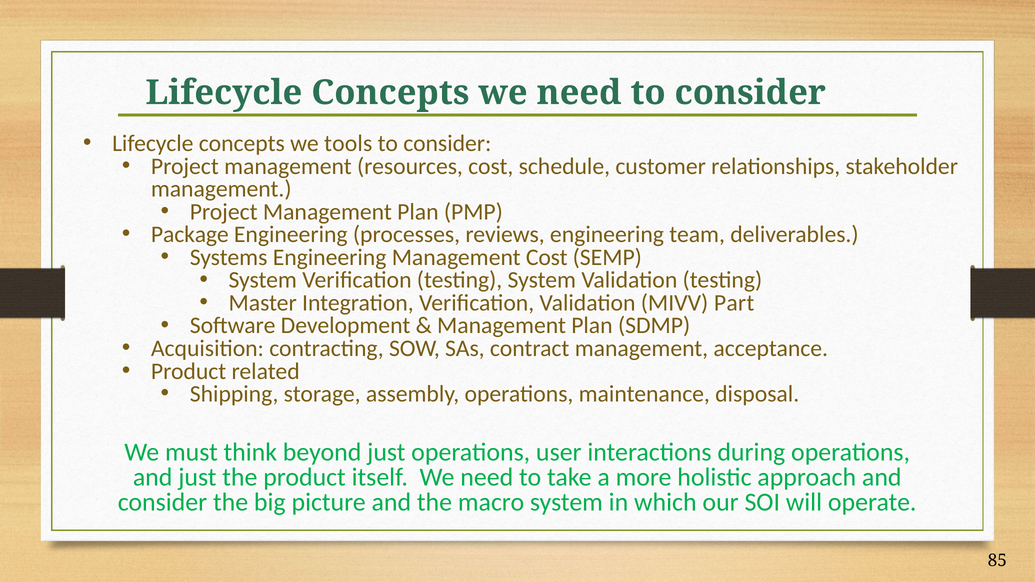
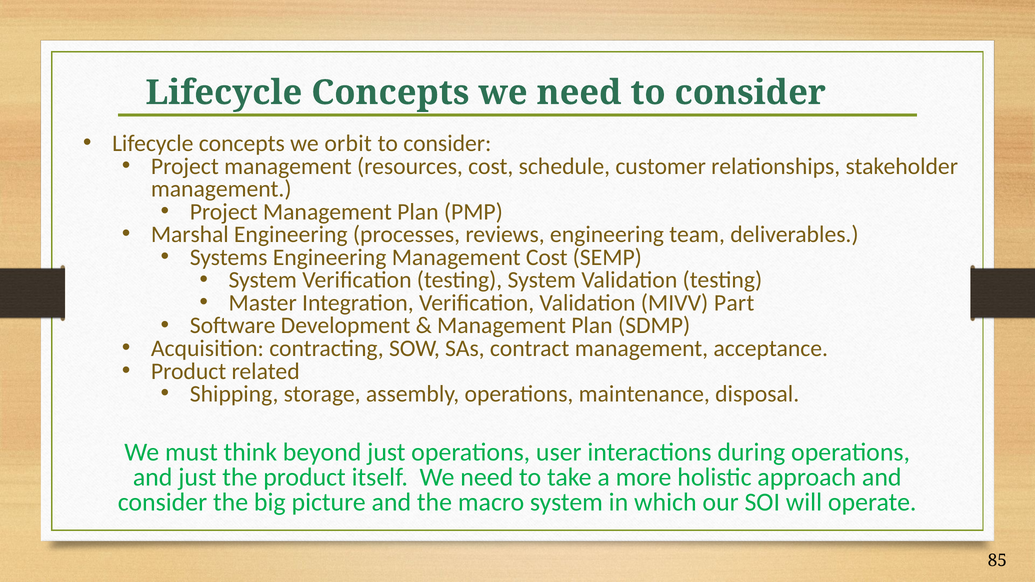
tools: tools -> orbit (348, 144)
Package: Package -> Marshal (190, 235)
